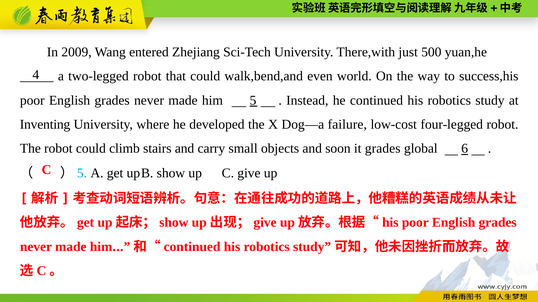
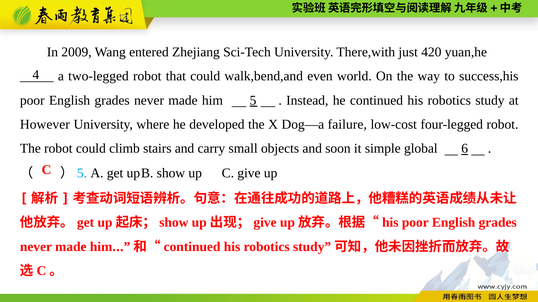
500: 500 -> 420 (431, 52)
Inventing: Inventing -> However (45, 125)
it grades: grades -> simple (383, 149)
